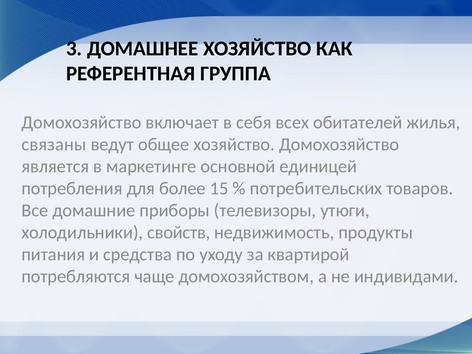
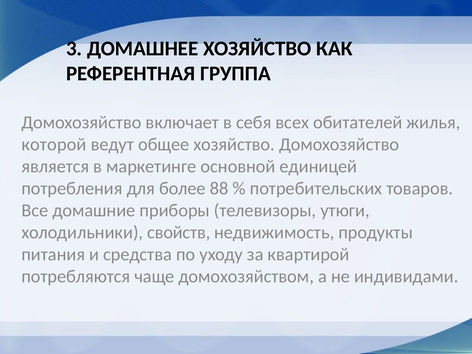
связаны: связаны -> которой (54, 145)
15: 15 -> 88 (219, 188)
